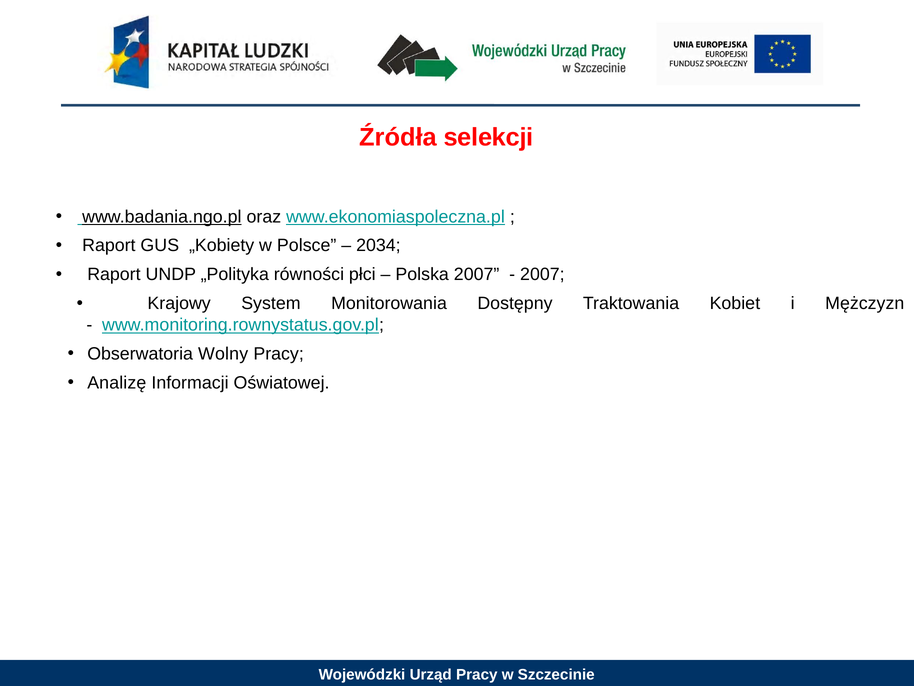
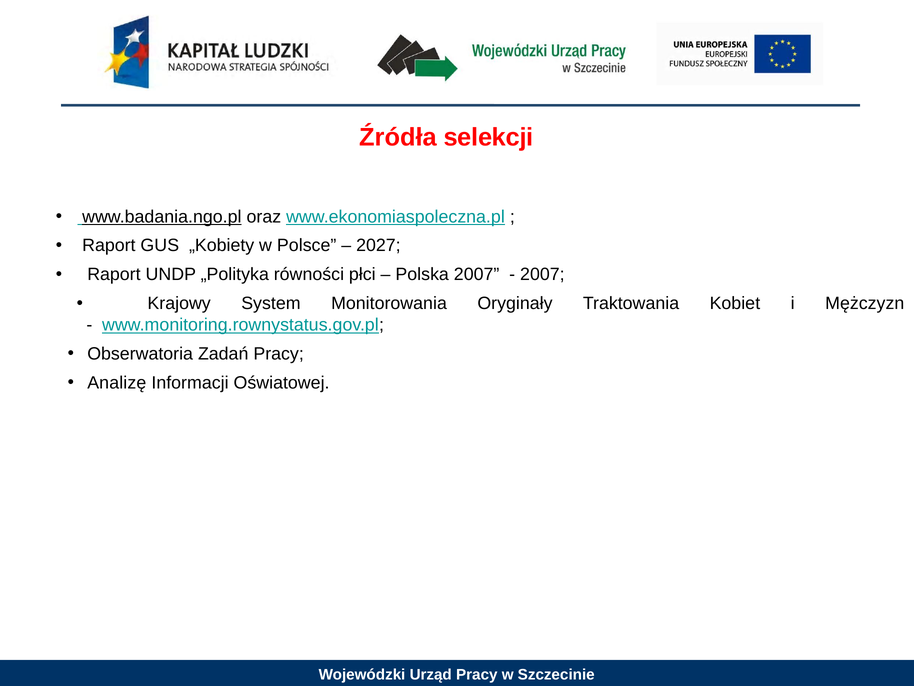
2034: 2034 -> 2027 (378, 245)
Dostępny: Dostępny -> Oryginały (515, 303)
Wolny: Wolny -> Zadań (223, 354)
